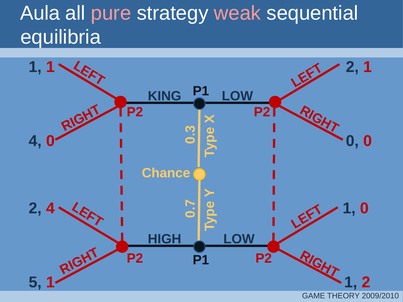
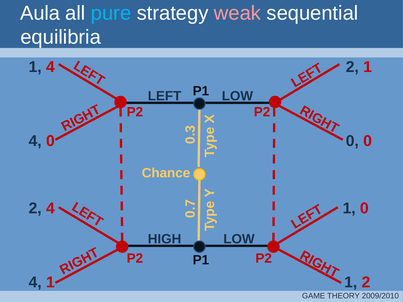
pure colour: pink -> light blue (111, 13)
1 1: 1 -> 4 (50, 67)
KING: KING -> LEFT (165, 96)
5: 5 -> 4 (35, 283)
